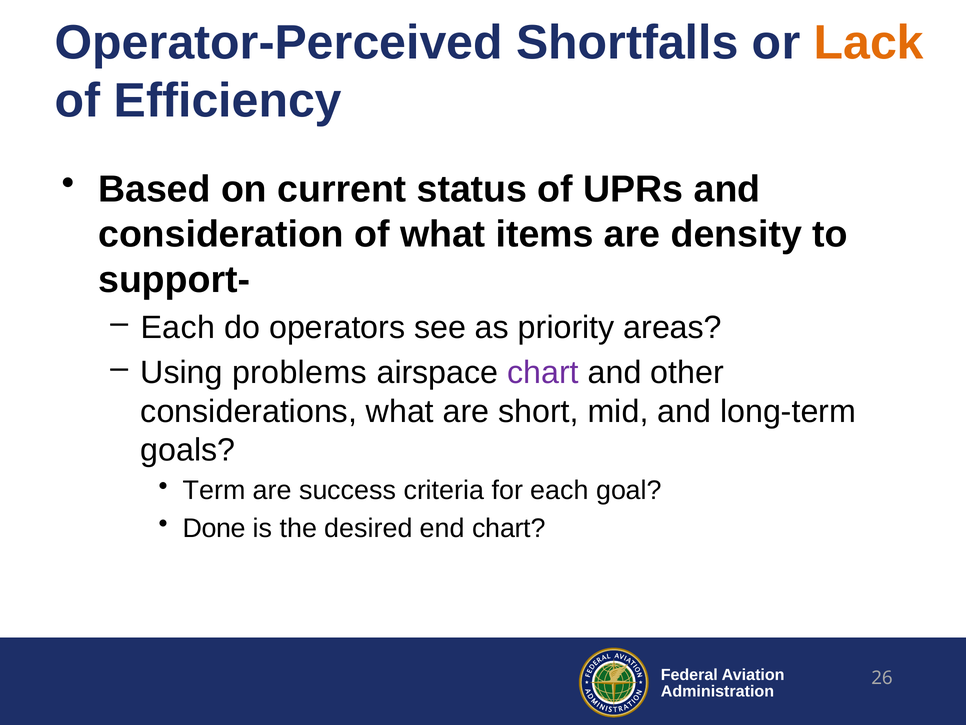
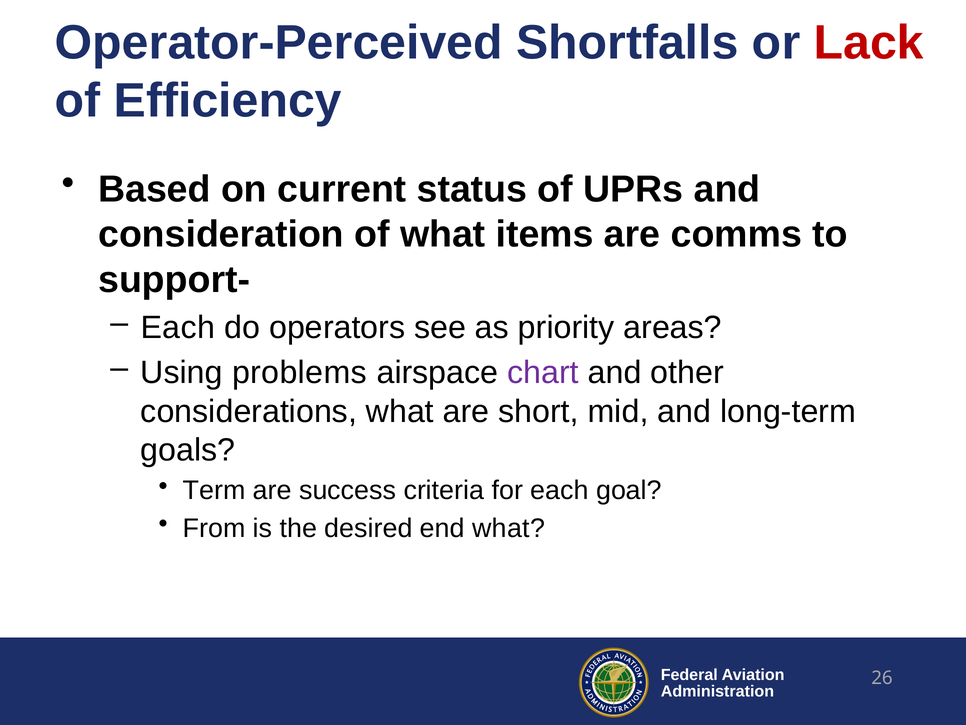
Lack colour: orange -> red (869, 43)
density: density -> comms (736, 234)
Done: Done -> From (214, 528)
end chart: chart -> what (509, 528)
